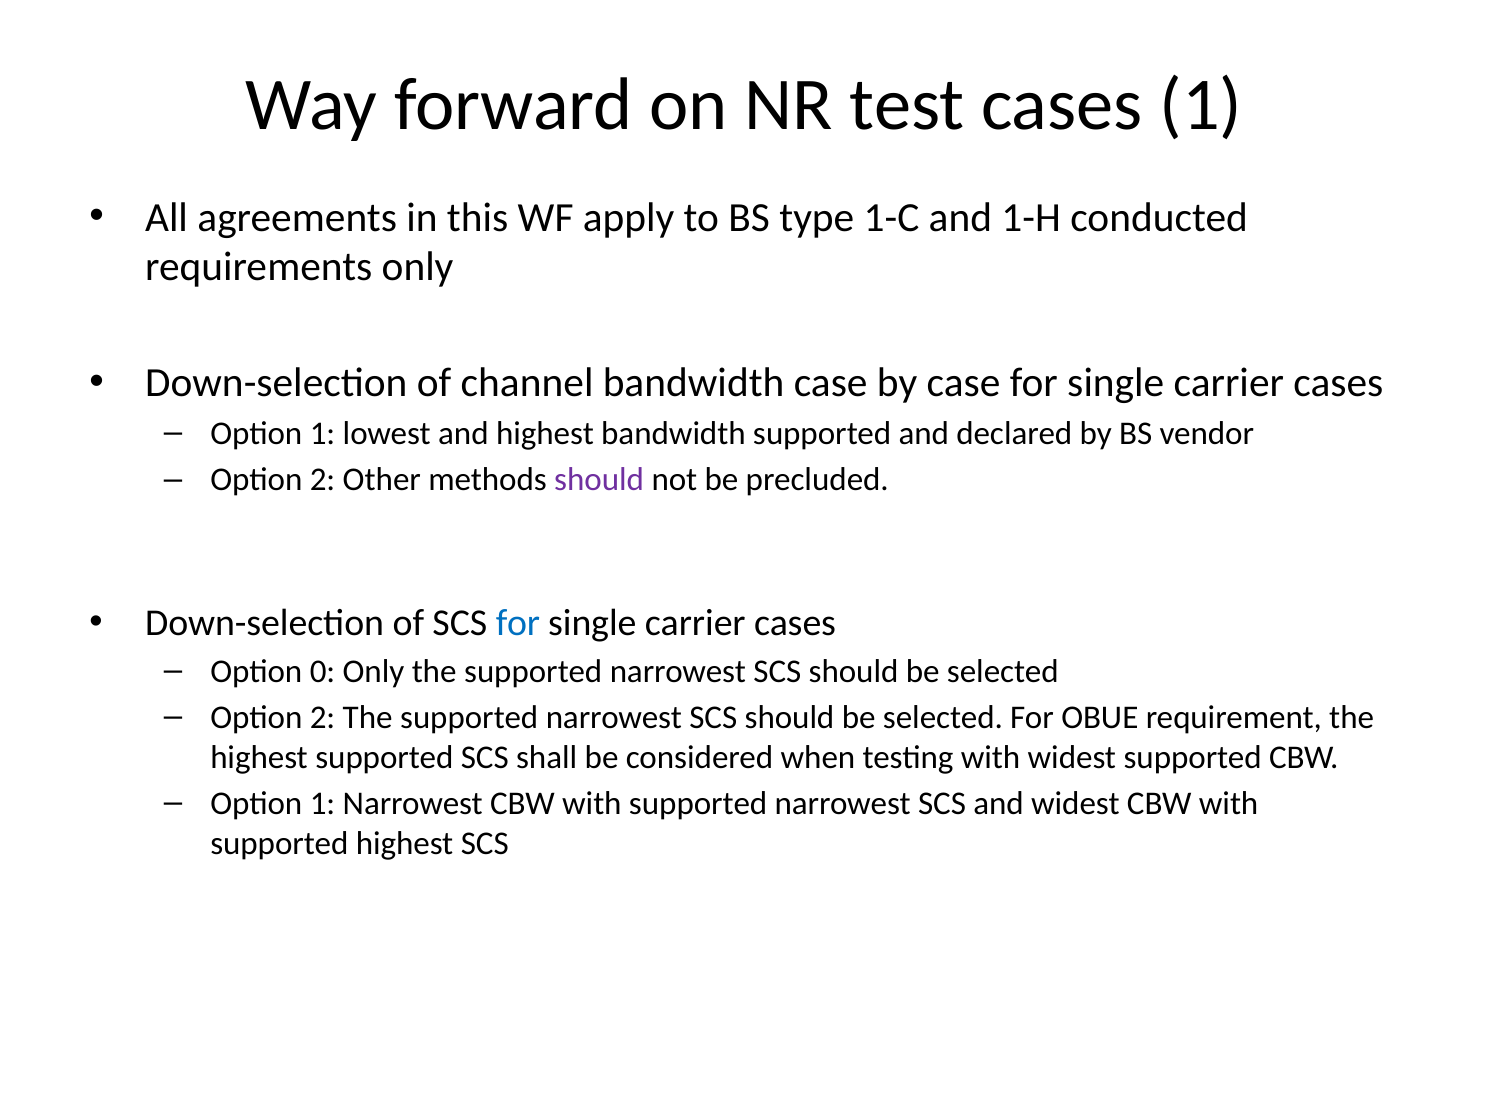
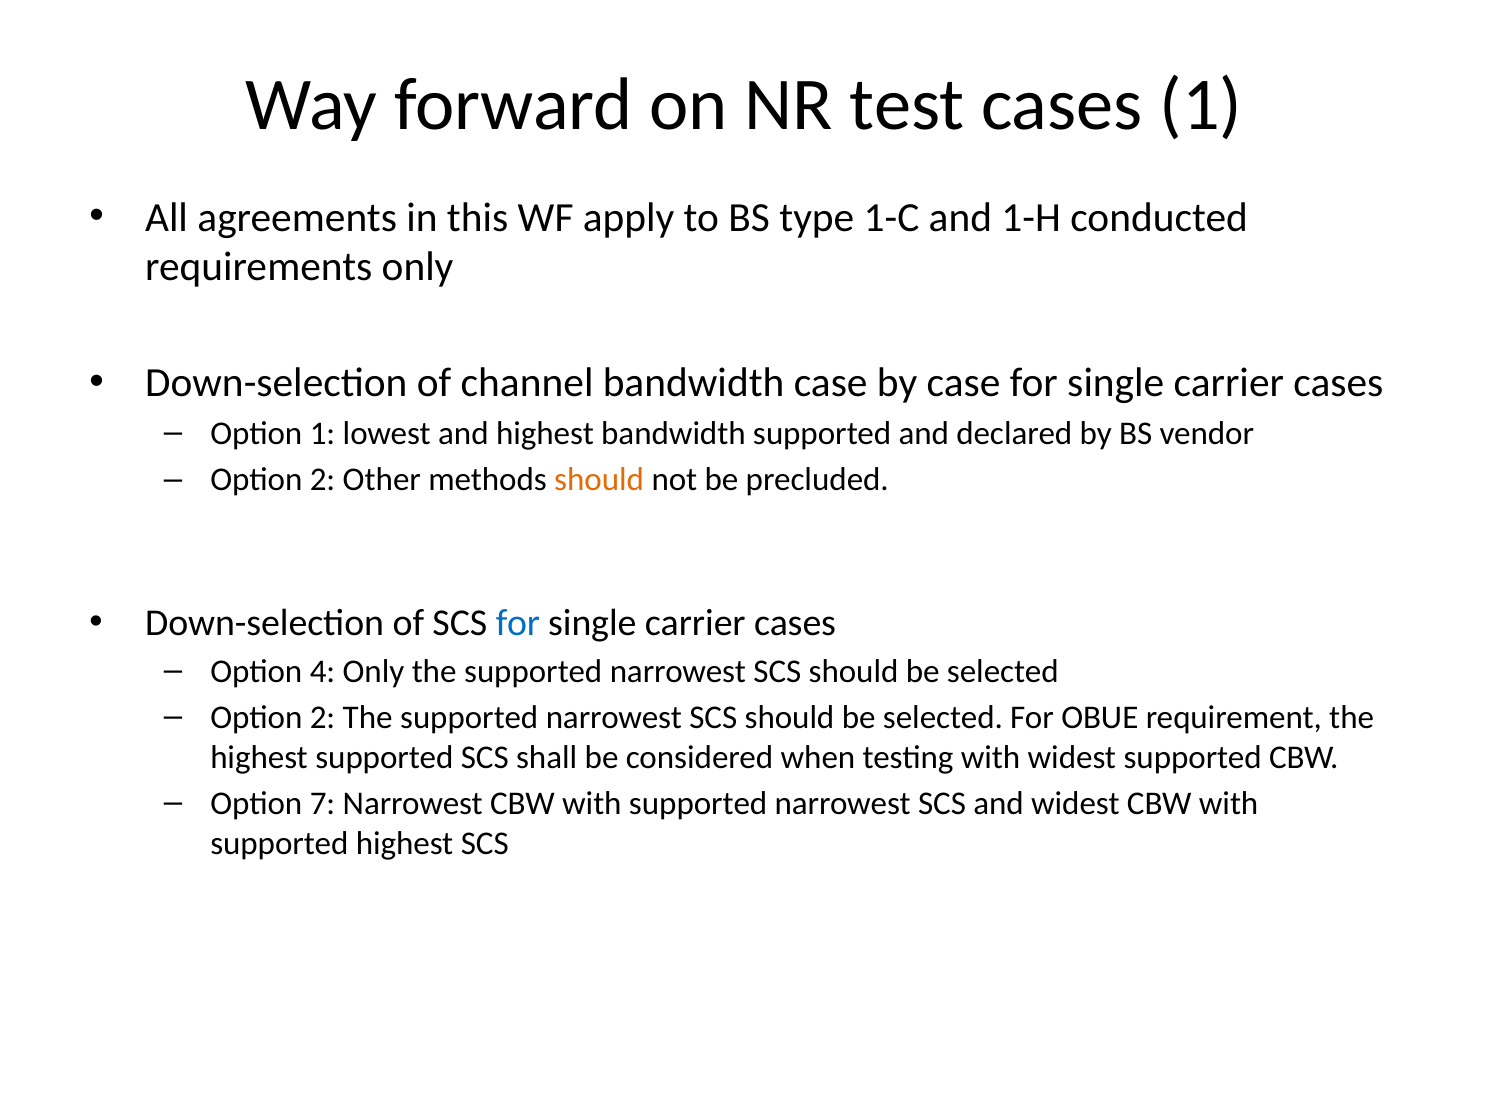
should colour: purple -> orange (599, 480)
0: 0 -> 4 (322, 671)
1: 1 -> 7 (322, 804)
